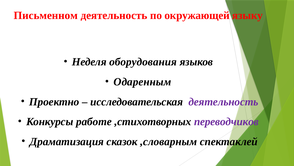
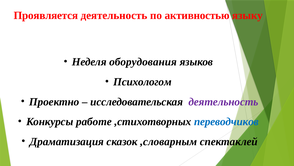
Письменном: Письменном -> Проявляется (46, 15)
окружающей: окружающей -> активностью (197, 15)
Одаренным: Одаренным -> Психологом (142, 82)
переводчиков colour: purple -> blue (226, 121)
